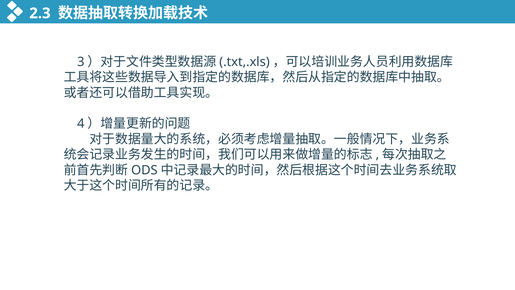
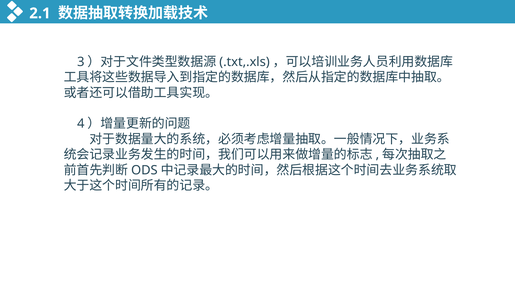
2.3: 2.3 -> 2.1 (40, 13)
